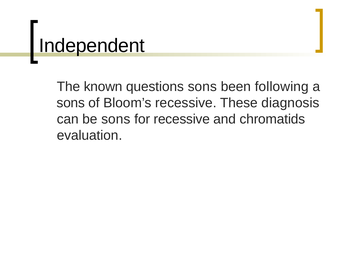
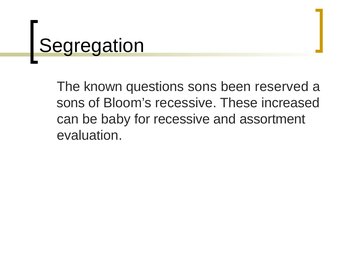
Independent: Independent -> Segregation (92, 46)
following: following -> reserved (282, 86)
diagnosis: diagnosis -> increased (291, 103)
be sons: sons -> baby (116, 119)
chromatids: chromatids -> assortment (272, 119)
